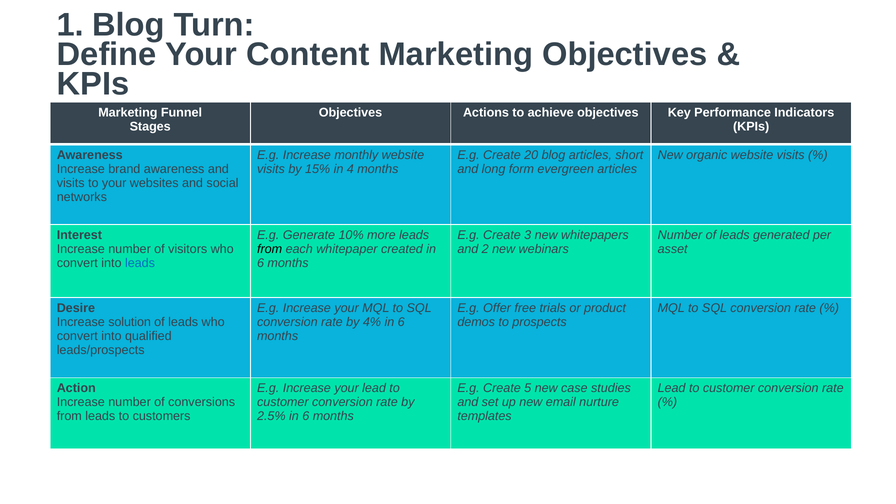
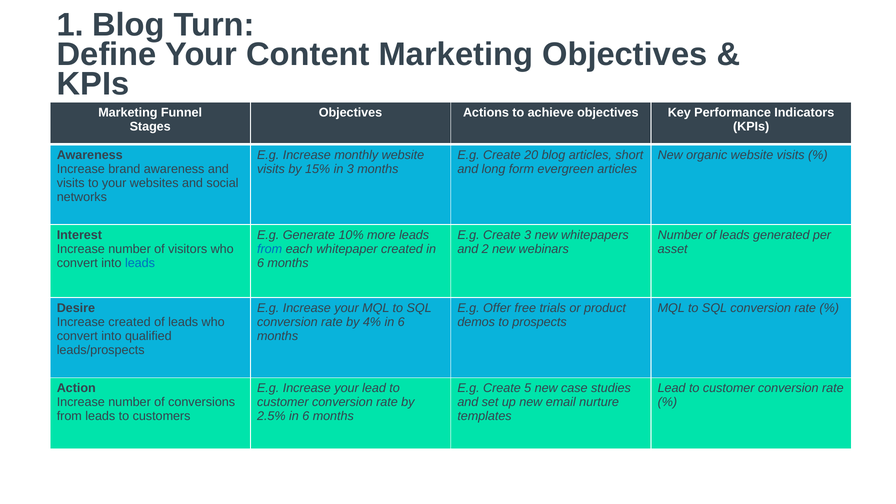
in 4: 4 -> 3 (350, 169)
from colour: black -> blue (270, 249)
Increase solution: solution -> created (129, 322)
